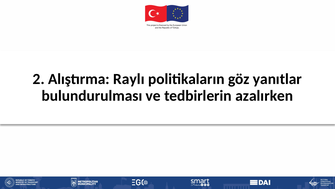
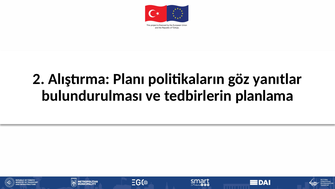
Raylı: Raylı -> Planı (129, 79)
azalırken: azalırken -> planlama (264, 95)
